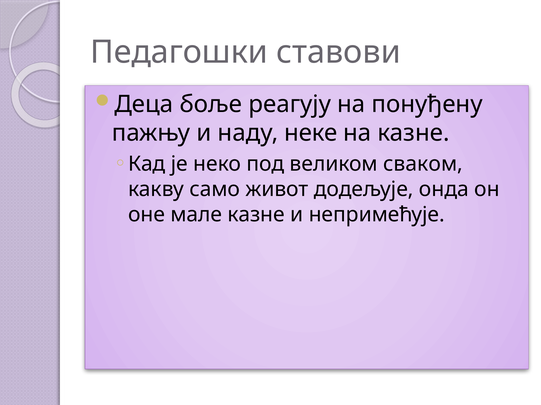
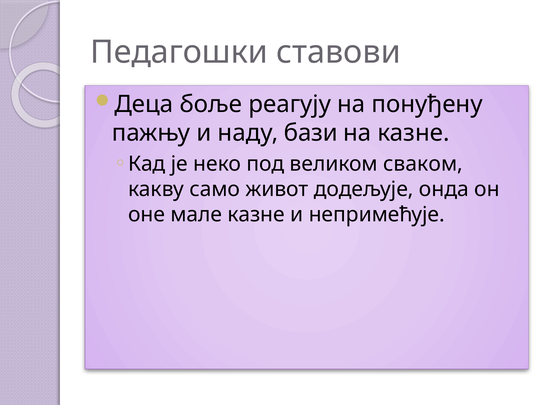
неке: неке -> бази (311, 133)
